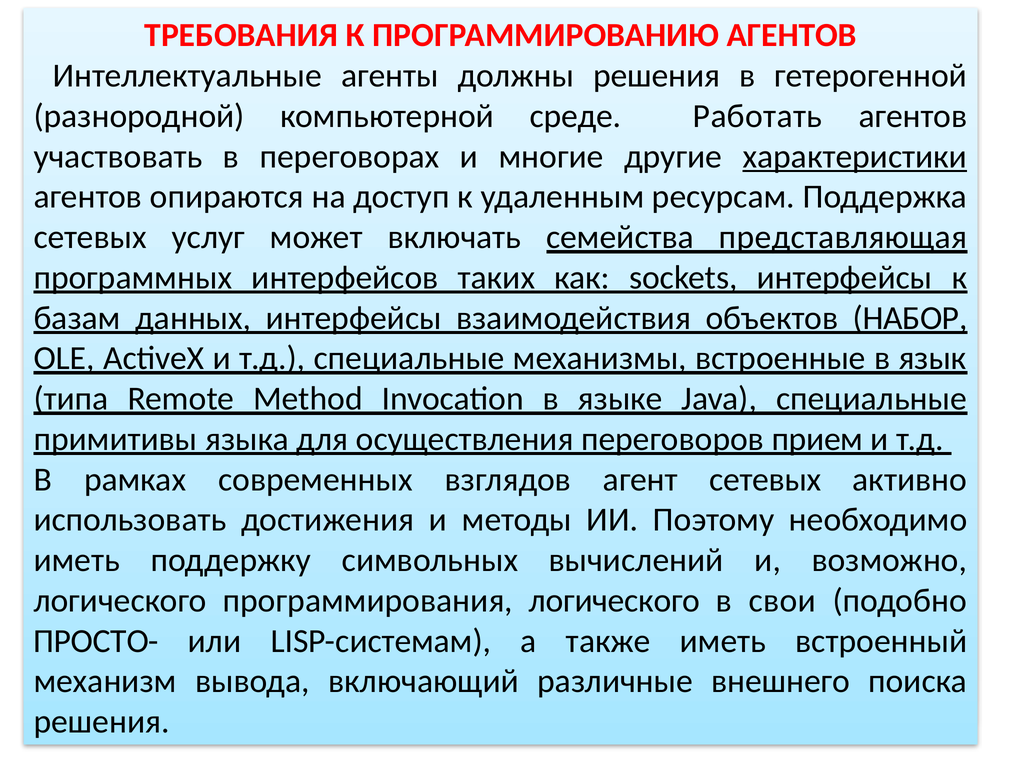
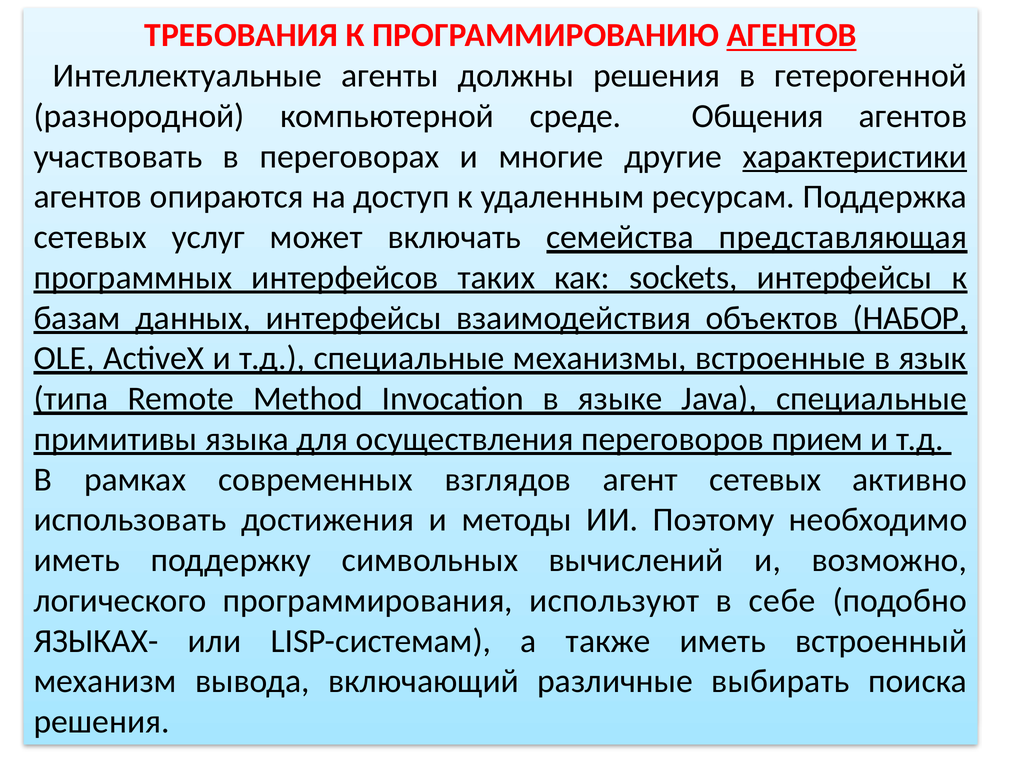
АГЕНТОВ underline: none -> present (792, 35)
Работать: Работать -> Общения (758, 116)
программирования логического: логического -> используют (614, 600)
свои: свои -> себе (782, 600)
ПРОСТО-: ПРОСТО- -> ЯЗЫКАХ- (96, 641)
внешнего: внешнего -> выбирать (781, 681)
